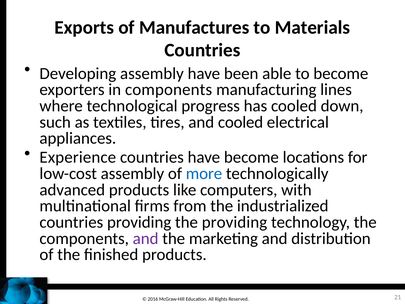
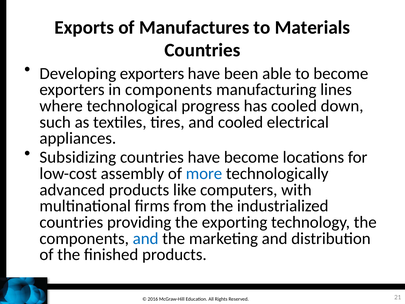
Developing assembly: assembly -> exporters (152, 73)
Experience: Experience -> Subsidizing (78, 157)
the providing: providing -> exporting (235, 222)
and colour: purple -> blue (146, 238)
